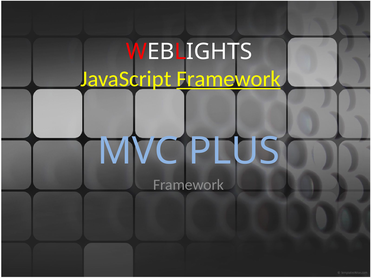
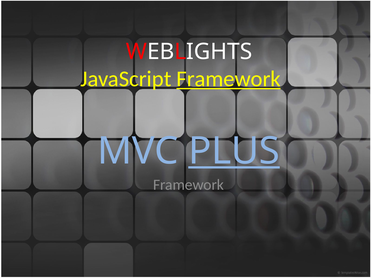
PLUS underline: none -> present (234, 151)
